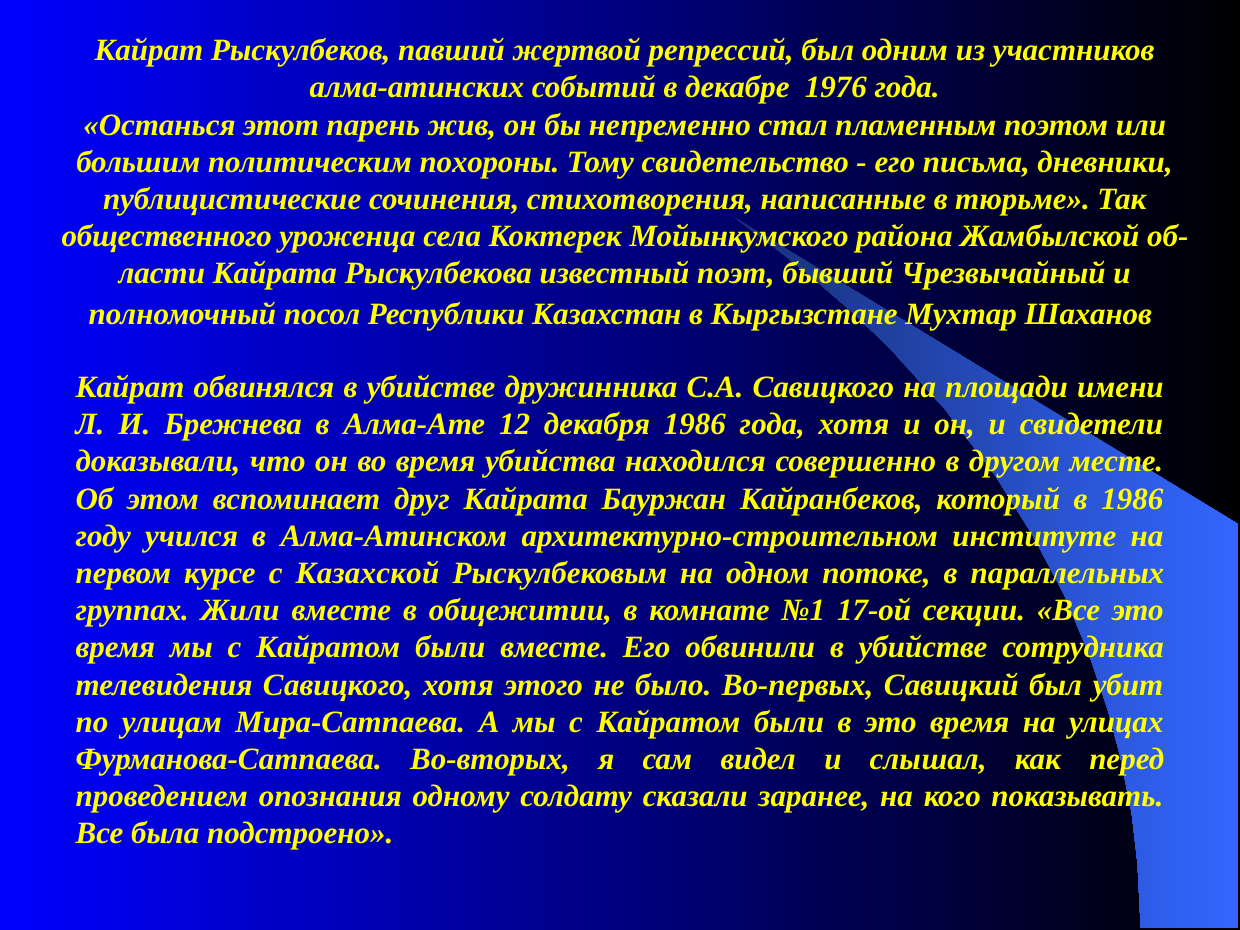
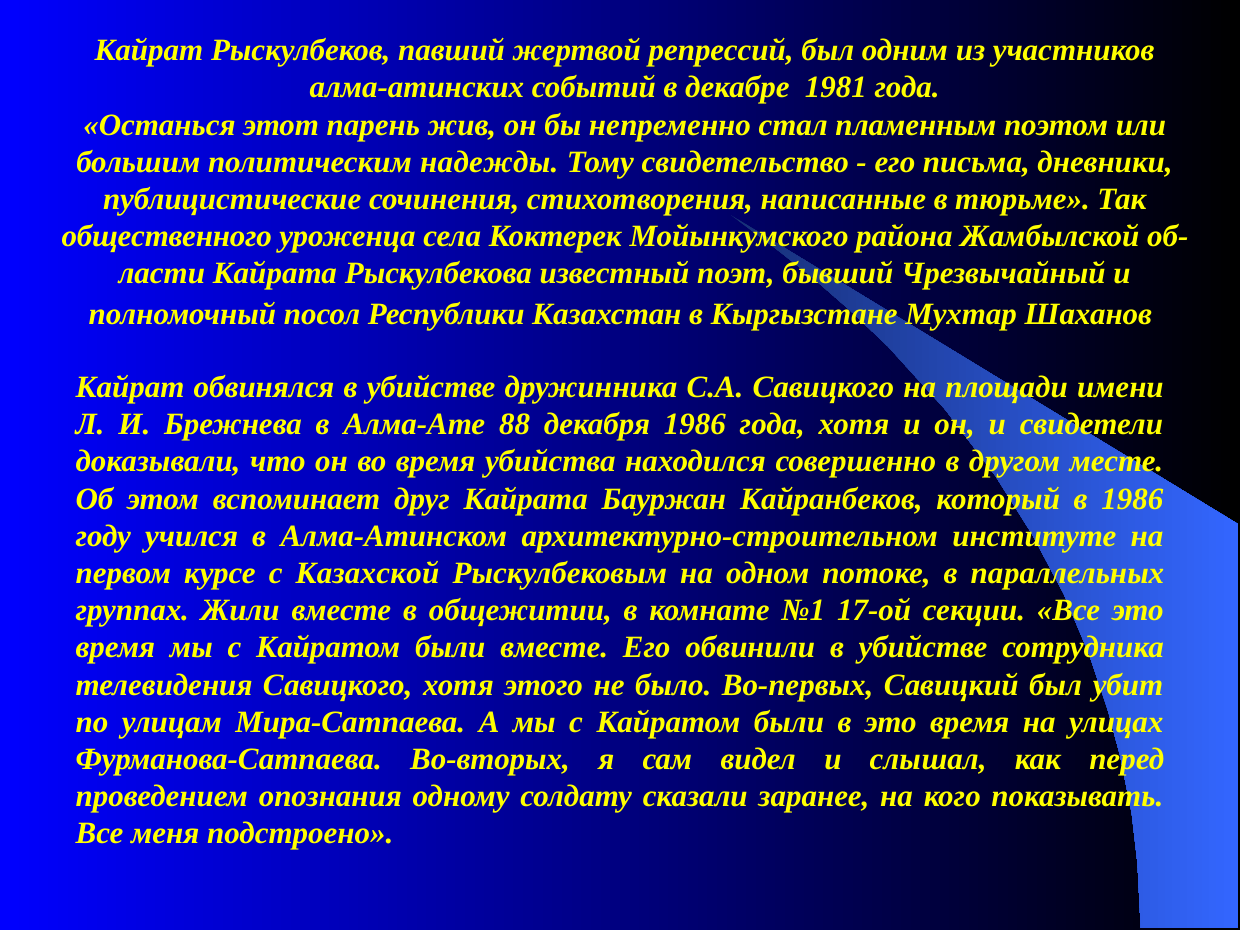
1976: 1976 -> 1981 (836, 88)
похороны: похороны -> надежды (489, 162)
12: 12 -> 88 (515, 424)
была: была -> меня (165, 834)
